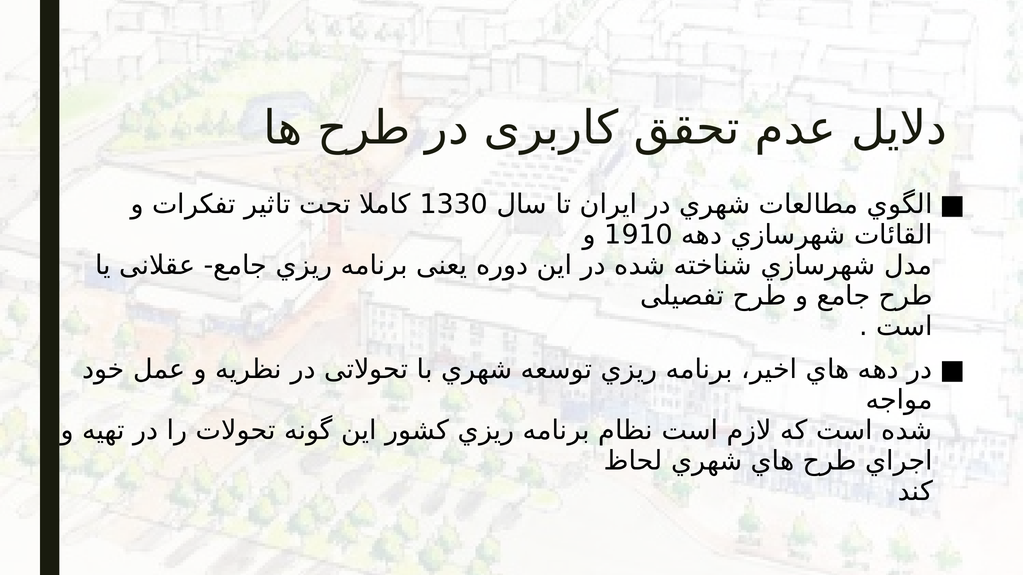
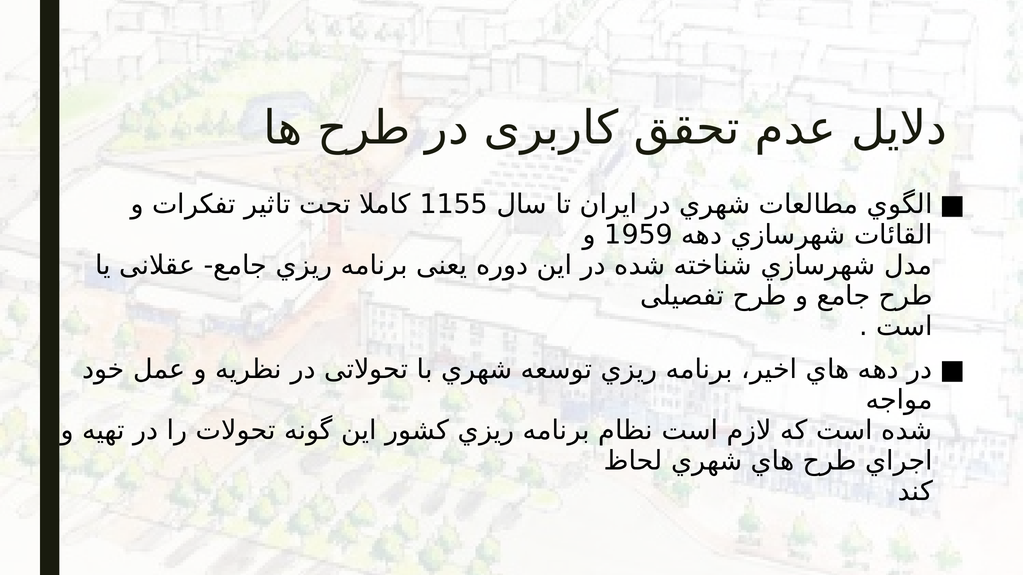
1330: 1330 -> 1155 (454, 205)
1910: 1910 -> 1959 (639, 235)
